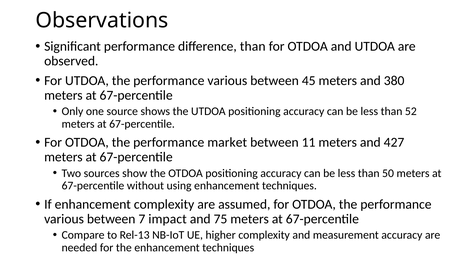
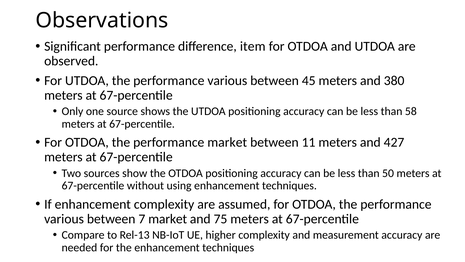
difference than: than -> item (253, 46)
52: 52 -> 58 (411, 111)
7 impact: impact -> market (168, 219)
